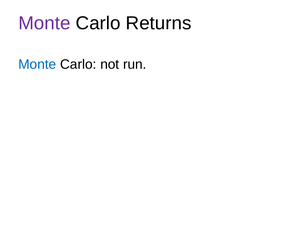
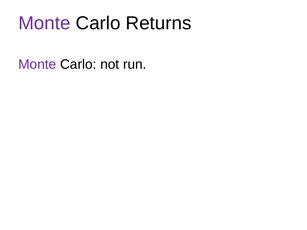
Monte colour: blue -> purple (37, 64)
